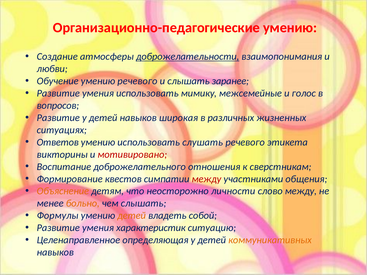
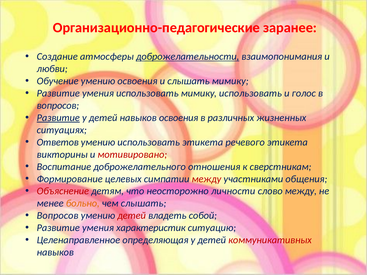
Организационно-педагогические умению: умению -> заранее (290, 28)
умению речевого: речевого -> освоения (137, 81)
слышать заранее: заранее -> мимику (230, 81)
мимику межсемейные: межсемейные -> использовать (250, 93)
Развитие underline: none -> present (58, 118)
навыков широкая: широкая -> освоения (179, 118)
использовать слушать: слушать -> этикета (203, 142)
квестов: квестов -> целевых (123, 179)
Объяснение colour: orange -> red (63, 191)
Формулы: Формулы -> Вопросов (58, 216)
детей colour: orange -> red (132, 216)
коммуникативных colour: orange -> red (270, 240)
